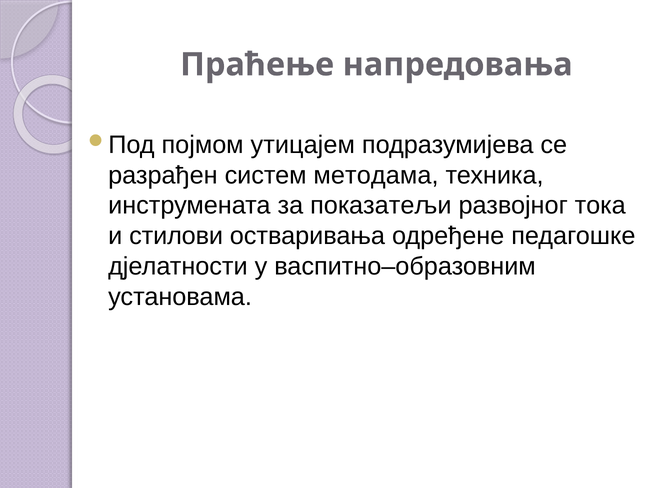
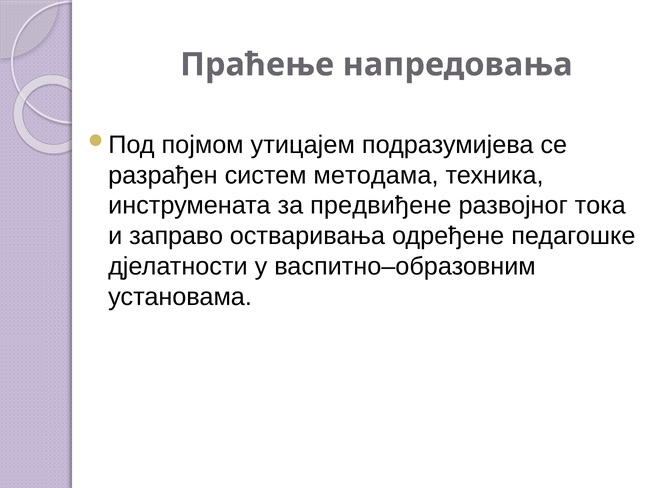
показатељи: показатељи -> предвиђене (381, 205)
стилови: стилови -> заправо (176, 236)
